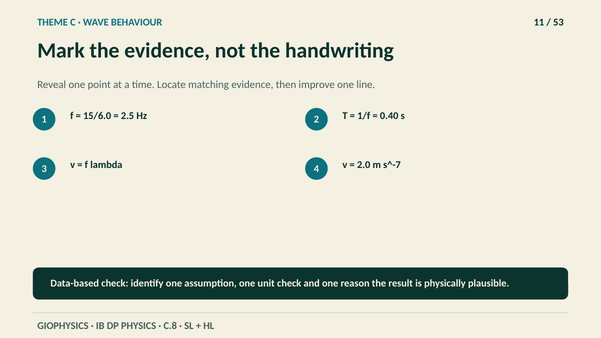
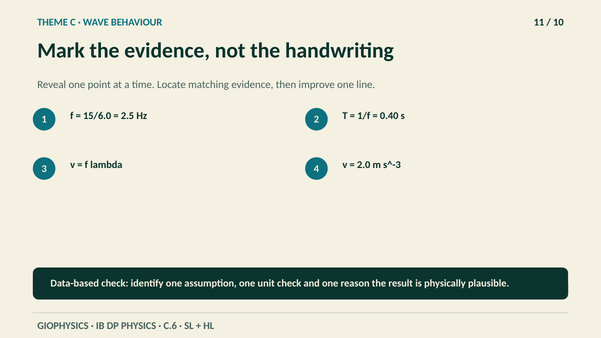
53: 53 -> 10 (558, 22)
s^-7: s^-7 -> s^-3 (392, 165)
C.8: C.8 -> C.6 (170, 326)
